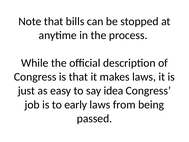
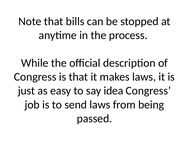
early: early -> send (76, 104)
